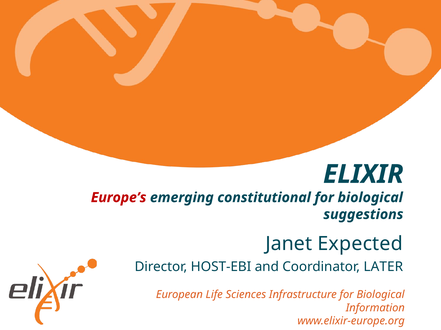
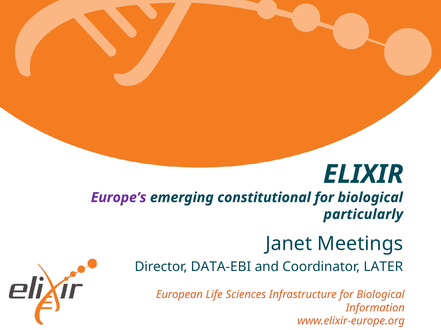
Europe’s colour: red -> purple (119, 198)
suggestions: suggestions -> particularly (363, 215)
Expected: Expected -> Meetings (360, 244)
HOST-EBI: HOST-EBI -> DATA-EBI (221, 267)
